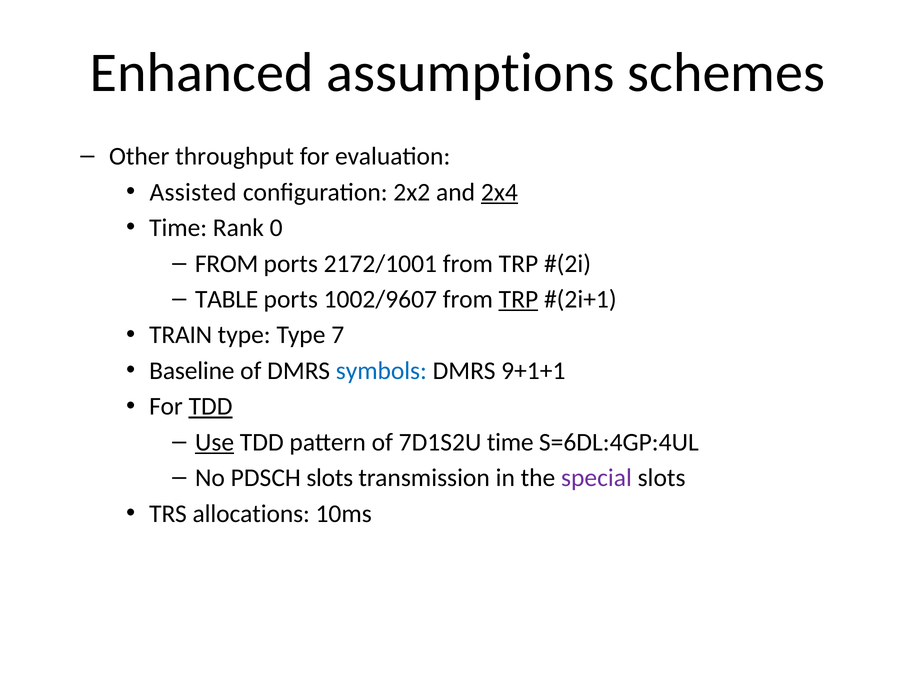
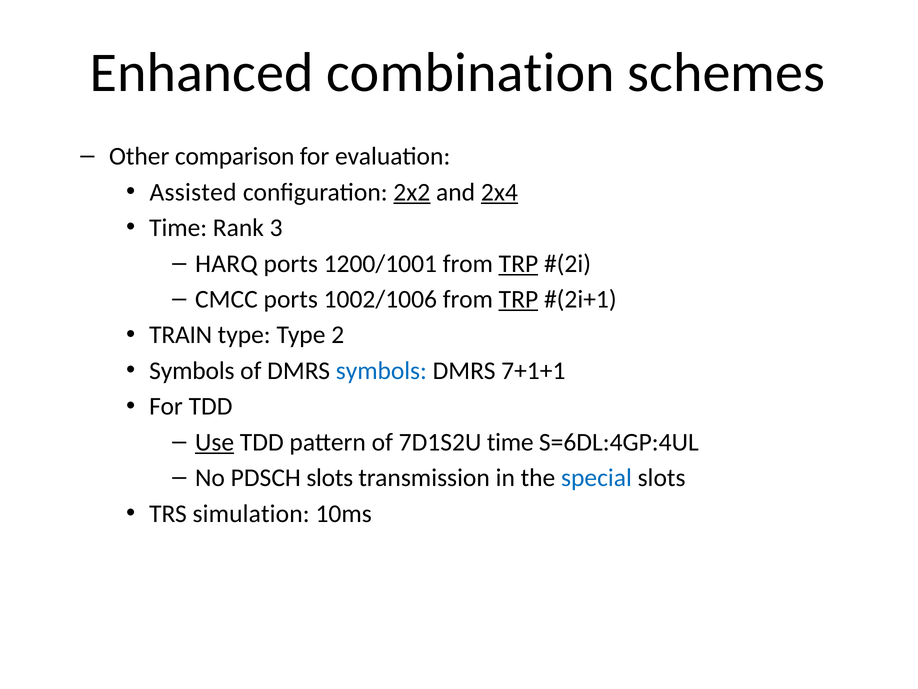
assumptions: assumptions -> combination (470, 73)
throughput: throughput -> comparison (235, 156)
2x2 underline: none -> present (412, 192)
0: 0 -> 3 (276, 228)
FROM: FROM -> HARQ (226, 263)
2172/1001: 2172/1001 -> 1200/1001 (380, 263)
TRP underline: none -> present (518, 263)
TABLE: TABLE -> CMCC (226, 299)
1002/9607: 1002/9607 -> 1002/1006 (380, 299)
7: 7 -> 2 (338, 335)
Baseline: Baseline -> Symbols (192, 371)
9+1+1: 9+1+1 -> 7+1+1 (533, 371)
TDD underline: present -> none (211, 406)
special colour: purple -> blue (596, 478)
allocations: allocations -> simulation (251, 513)
